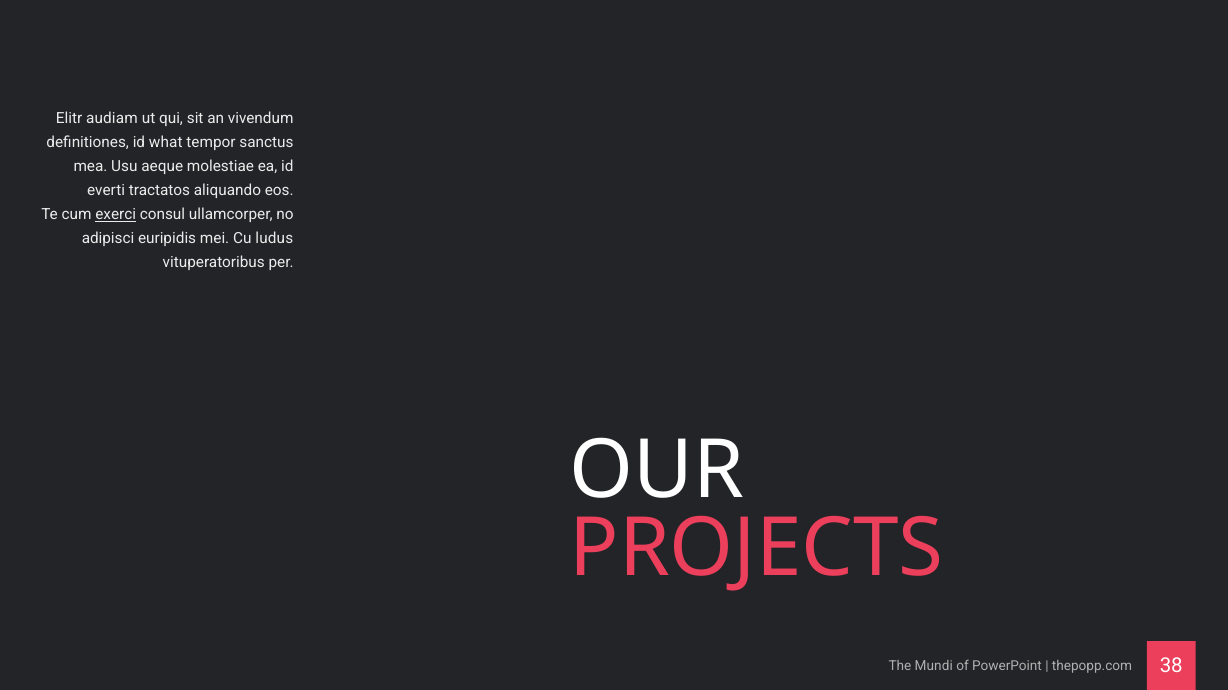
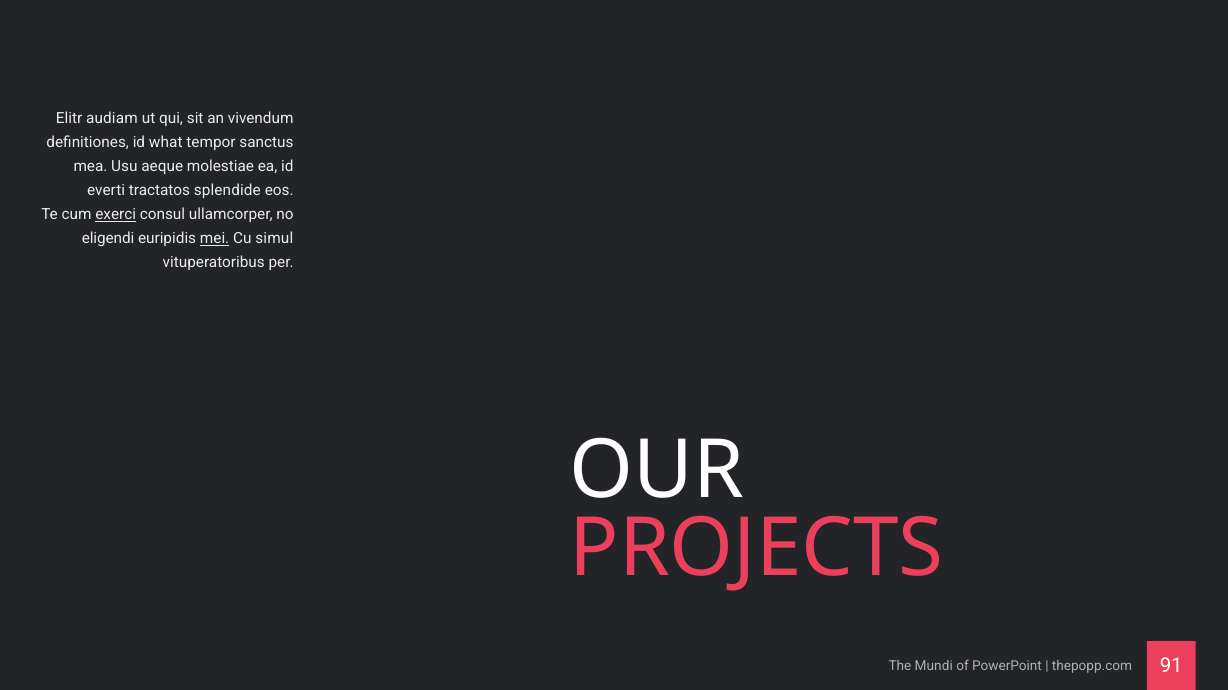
aliquando: aliquando -> splendide (227, 191)
adipisci: adipisci -> eligendi (108, 239)
mei underline: none -> present (215, 239)
ludus: ludus -> simul (274, 239)
38: 38 -> 91 (1171, 667)
